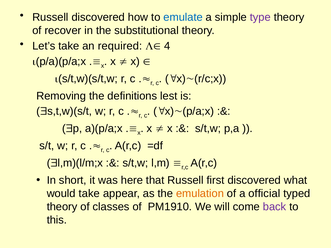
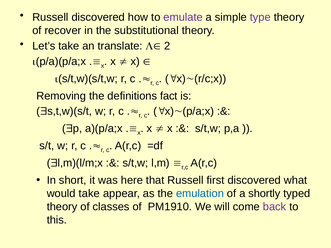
emulate colour: blue -> purple (183, 17)
required: required -> translate (120, 46)
4: 4 -> 2 (167, 46)
lest: lest -> fact (169, 96)
emulation colour: orange -> blue (200, 194)
official: official -> shortly (264, 194)
